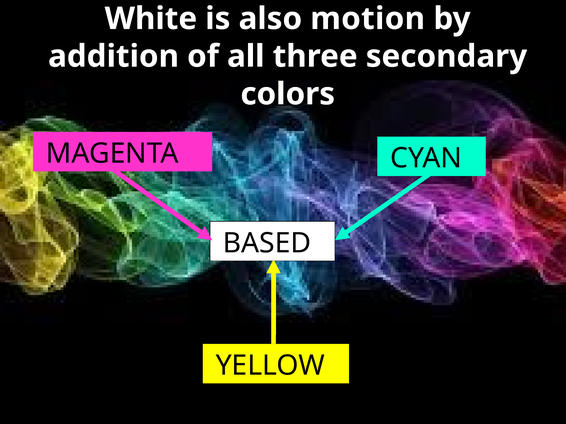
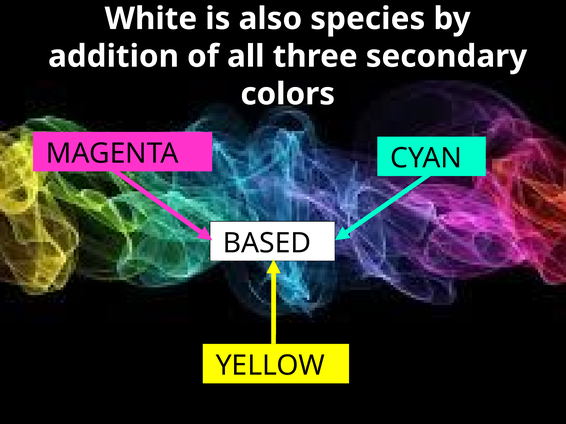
motion: motion -> species (368, 19)
